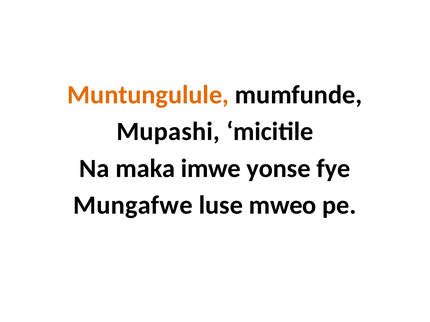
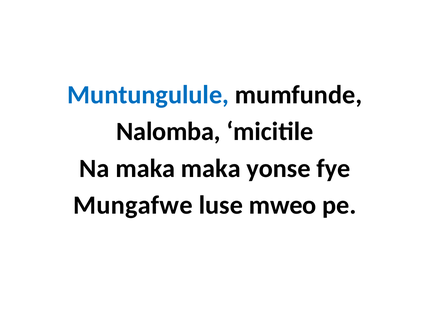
Muntungulule colour: orange -> blue (148, 95)
Mupashi: Mupashi -> Nalomba (168, 132)
maka imwe: imwe -> maka (211, 169)
